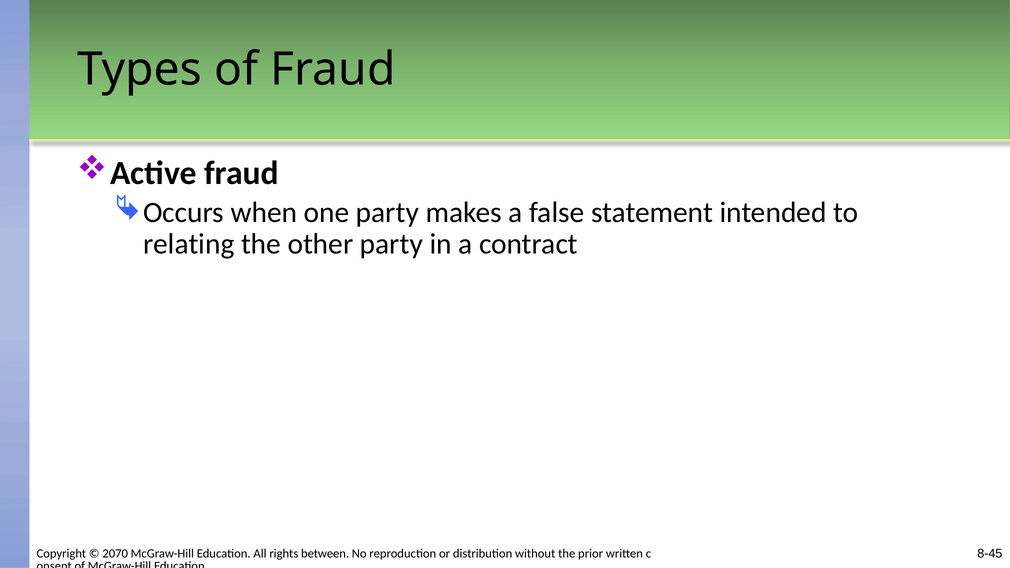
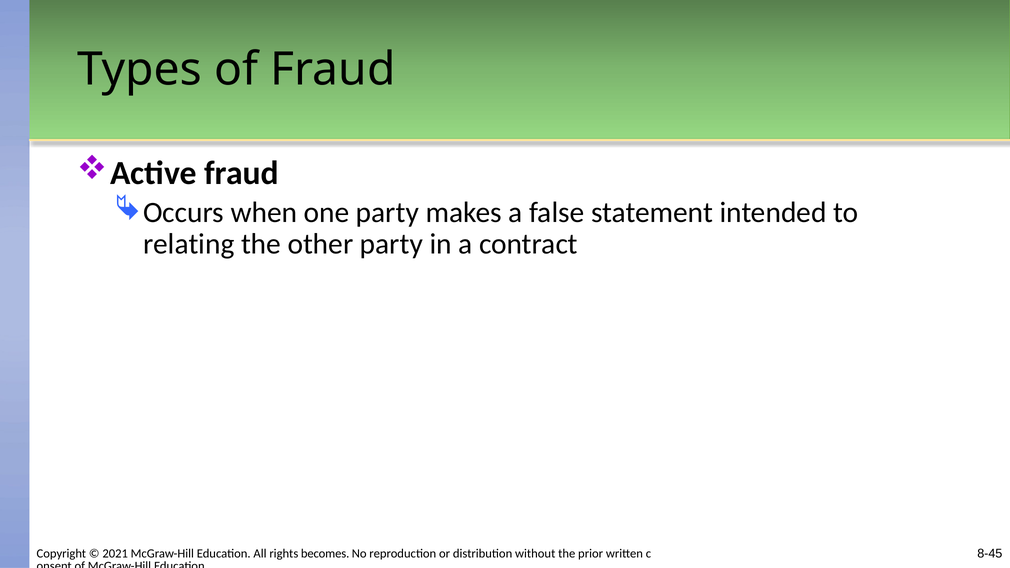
2070: 2070 -> 2021 (115, 554)
between: between -> becomes (325, 554)
